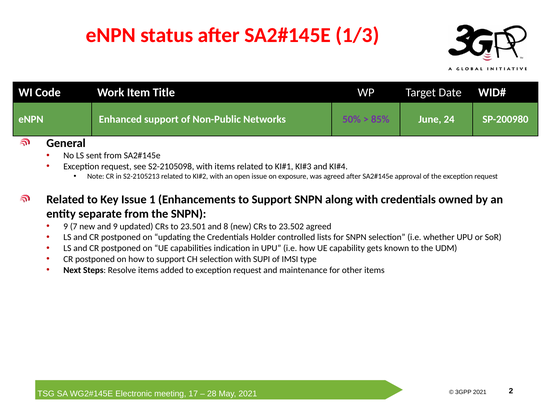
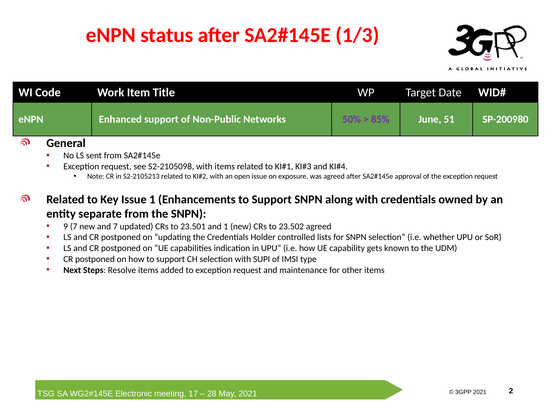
24: 24 -> 51 (449, 119)
and 9: 9 -> 7 (115, 226)
and 8: 8 -> 1 (226, 226)
